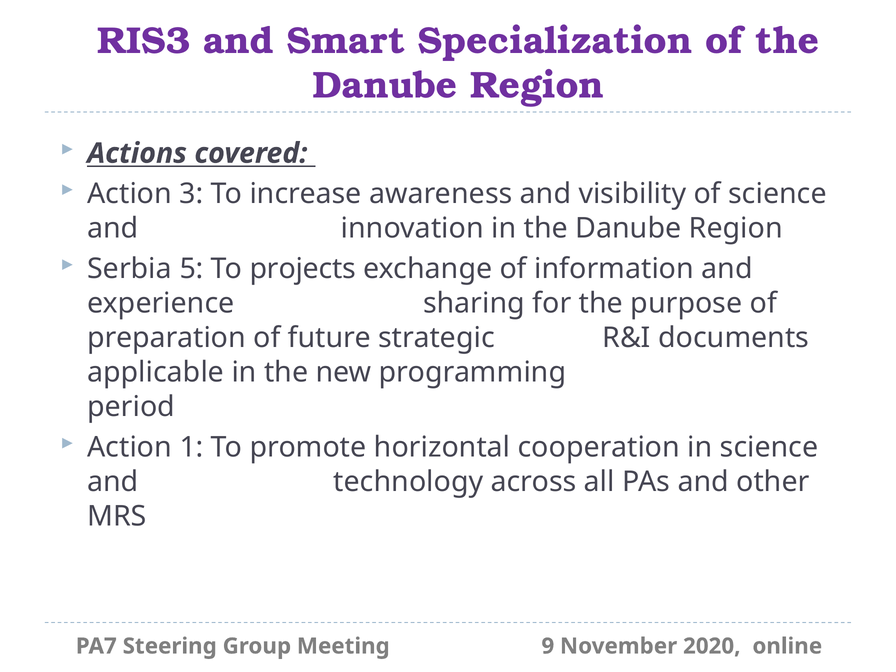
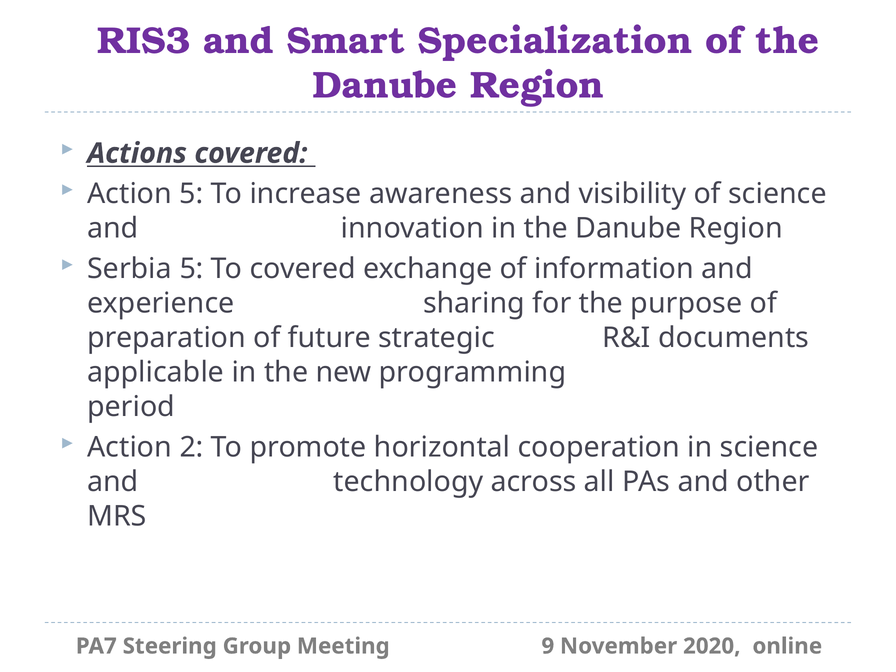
Action 3: 3 -> 5 (191, 194)
To projects: projects -> covered (303, 269)
1: 1 -> 2 (192, 447)
